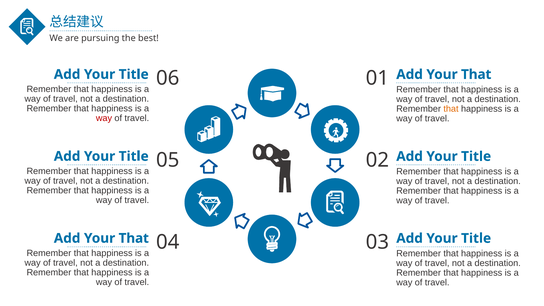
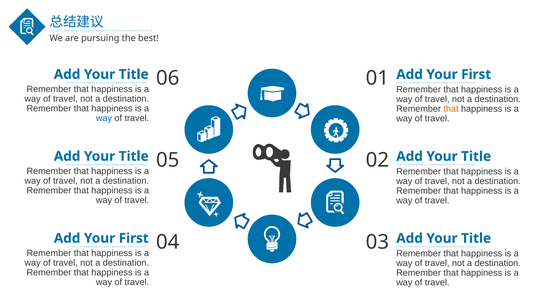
That: That -> First (476, 74)
way colour: red -> blue (104, 118)
That: That -> First (134, 238)
